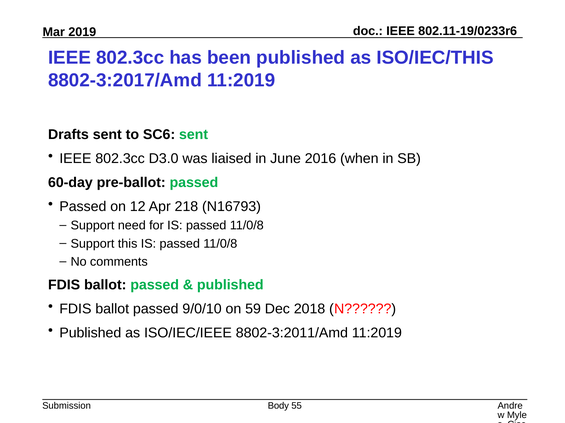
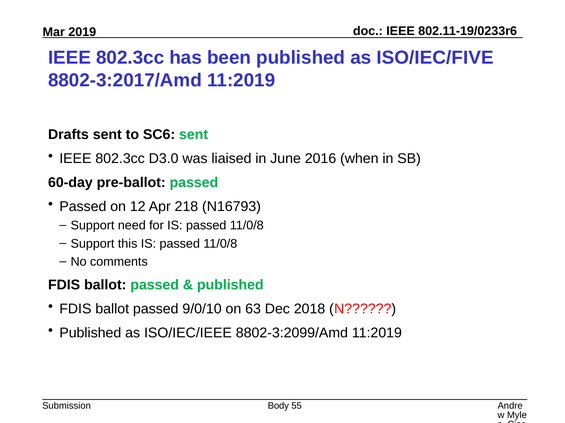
ISO/IEC/THIS: ISO/IEC/THIS -> ISO/IEC/FIVE (435, 58)
59: 59 -> 63 (253, 309)
8802-3:2011/Amd: 8802-3:2011/Amd -> 8802-3:2099/Amd (292, 333)
